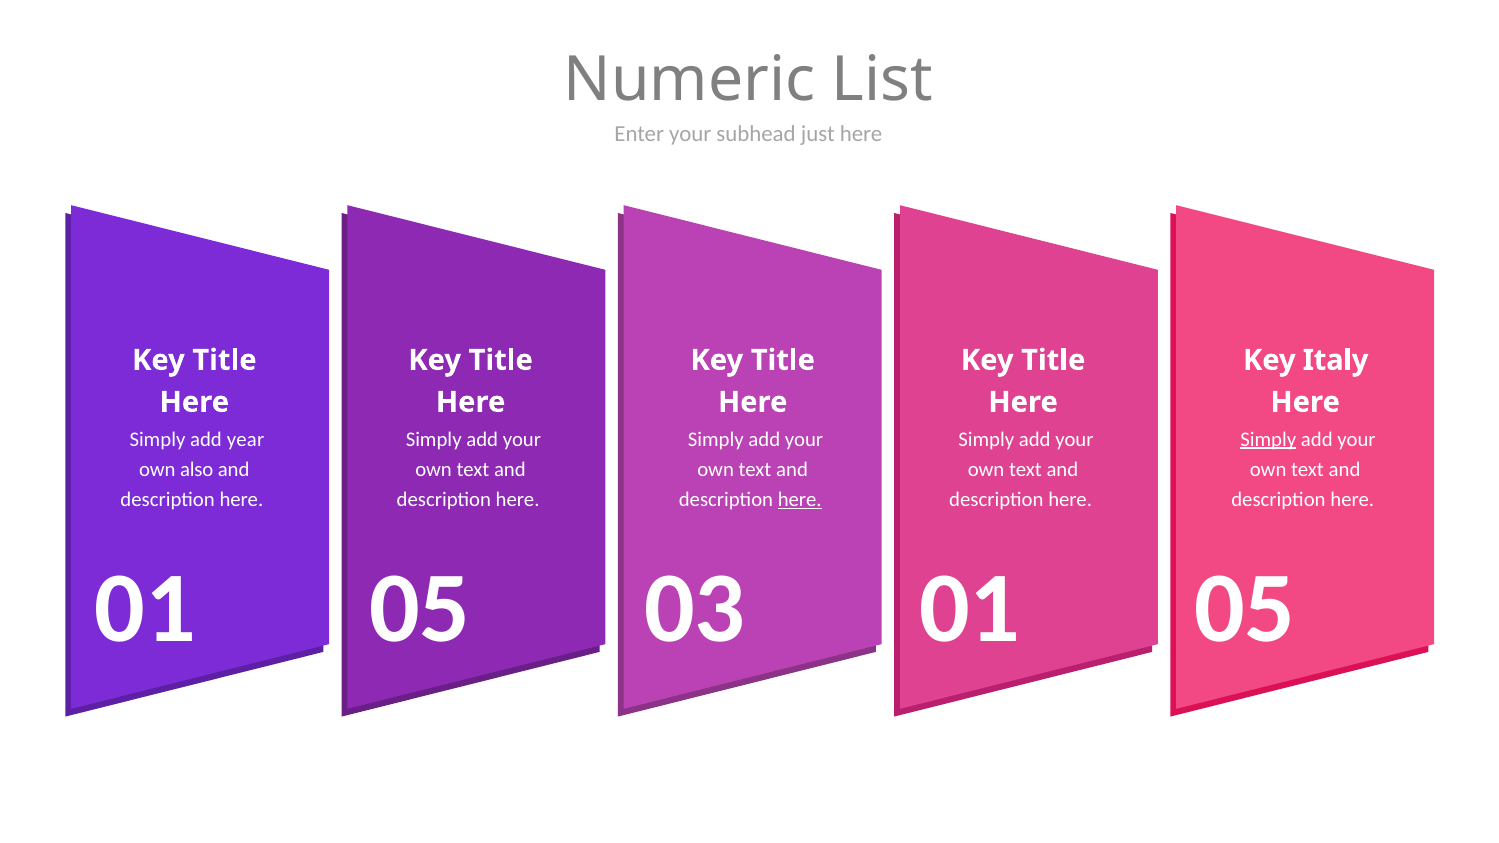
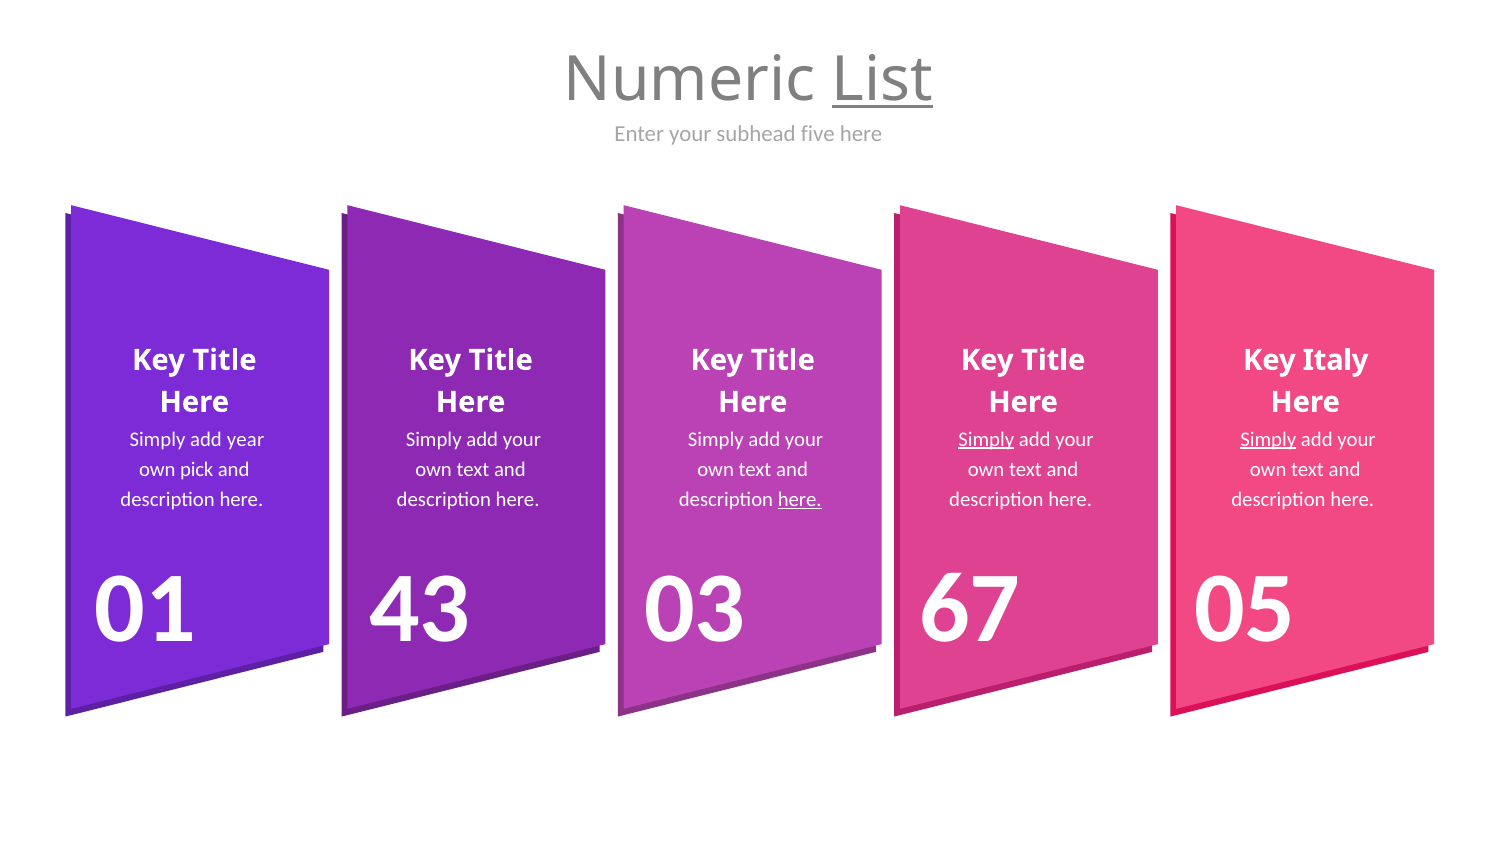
List underline: none -> present (882, 80)
just: just -> five (818, 134)
Simply underline: none -> present (986, 439)
also: also -> pick (197, 470)
05: 05 -> 43 (420, 609)
03 01: 01 -> 67 (970, 609)
